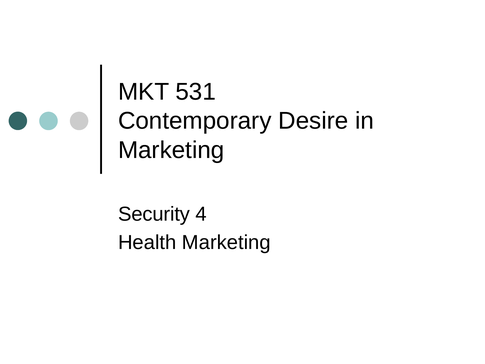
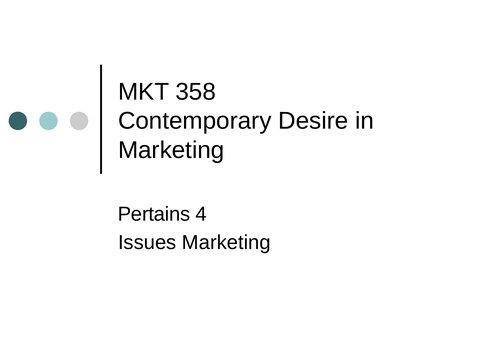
531: 531 -> 358 (196, 92)
Security: Security -> Pertains (154, 214)
Health: Health -> Issues (147, 242)
